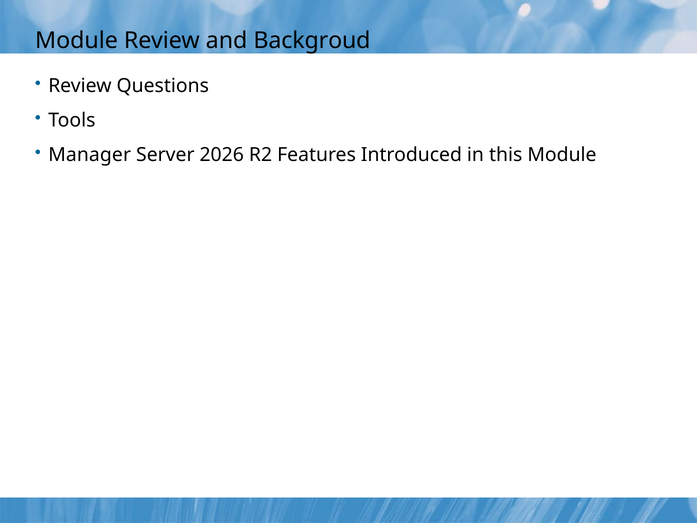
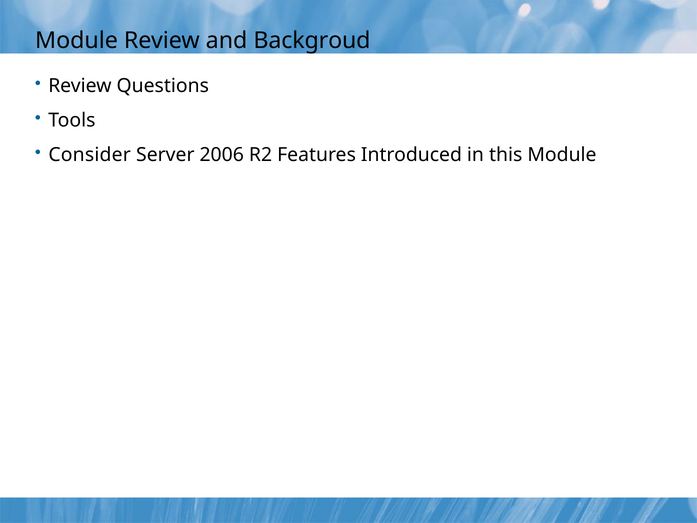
Manager: Manager -> Consider (90, 155)
2026: 2026 -> 2006 (222, 155)
